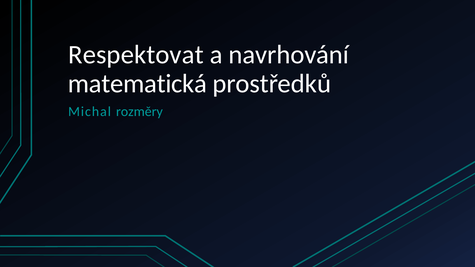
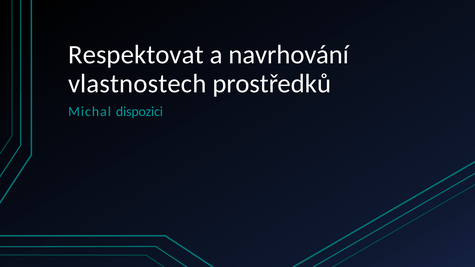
matematická: matematická -> vlastnostech (137, 84)
rozměry: rozměry -> dispozici (139, 112)
